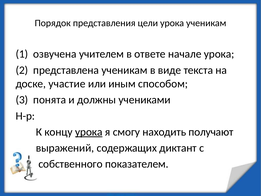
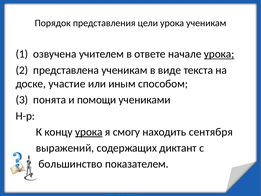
урока underline: none -> present (219, 54)
должны: должны -> помощи (97, 100)
получают: получают -> сентября (211, 132)
собственного: собственного -> большинство (70, 164)
